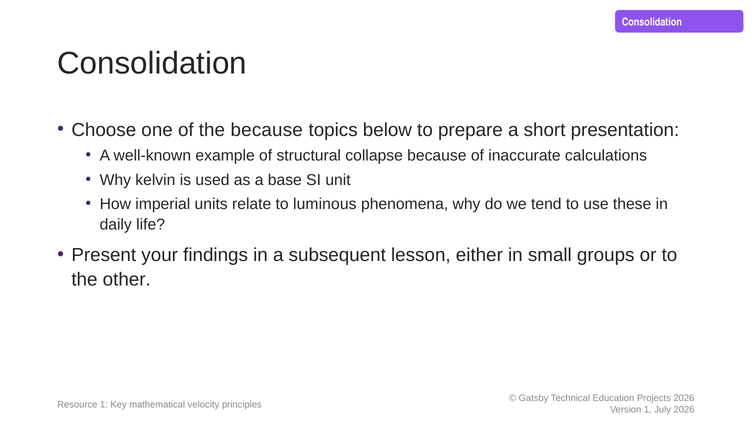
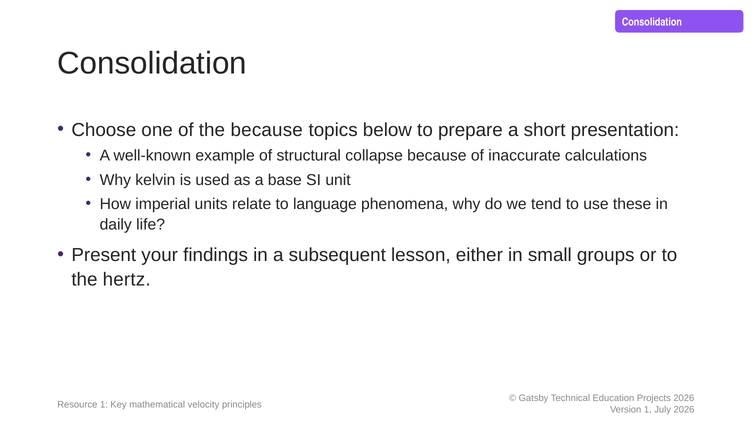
luminous: luminous -> language (325, 204)
other: other -> hertz (127, 279)
